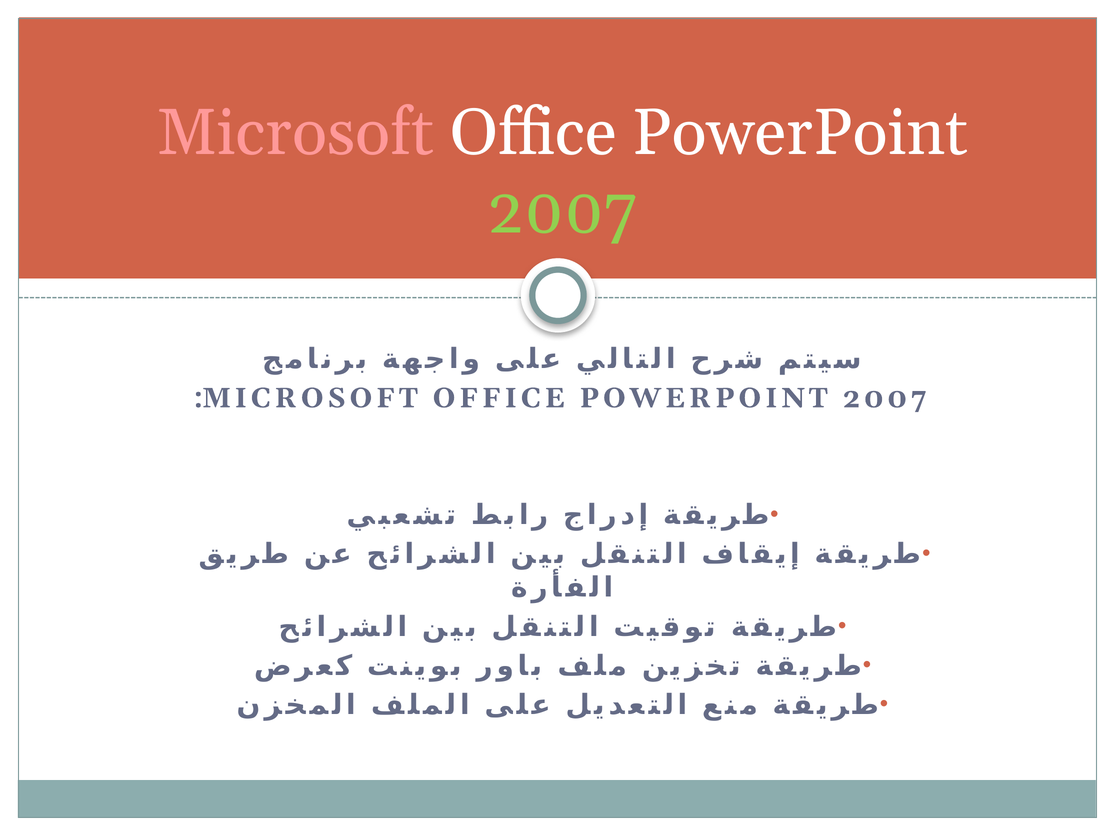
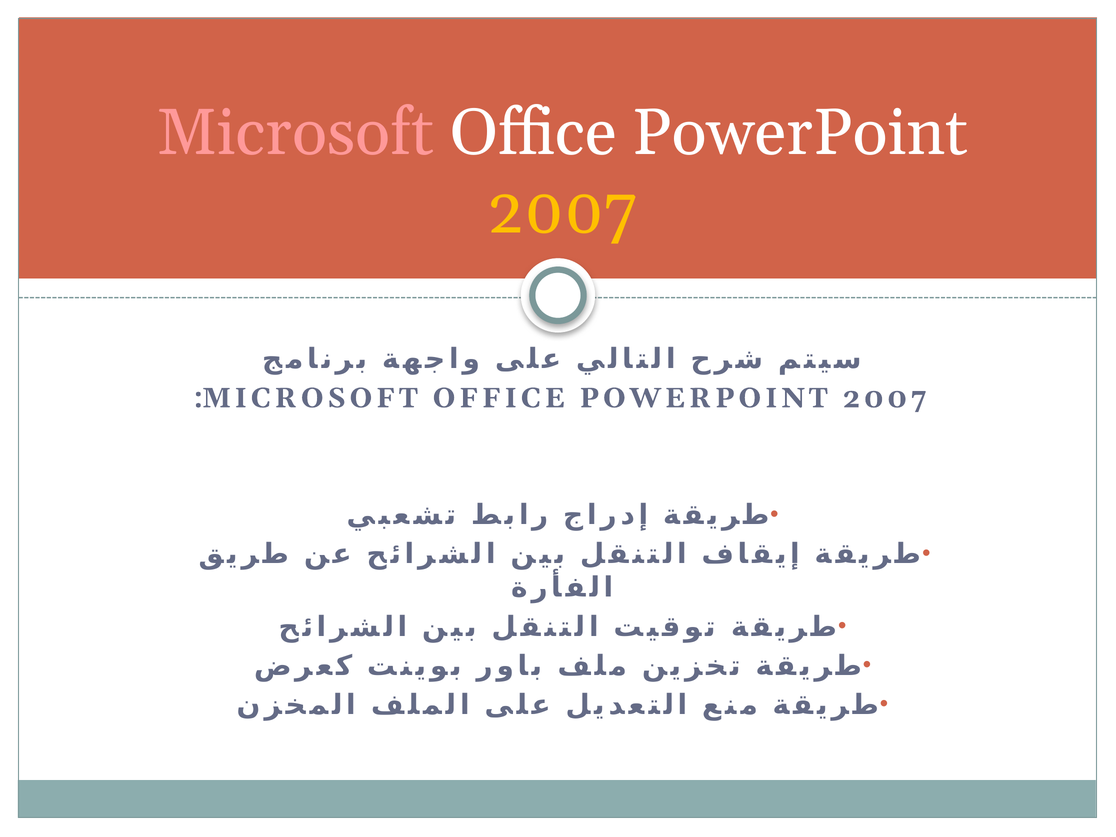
2007 colour: light green -> yellow (562, 211)
